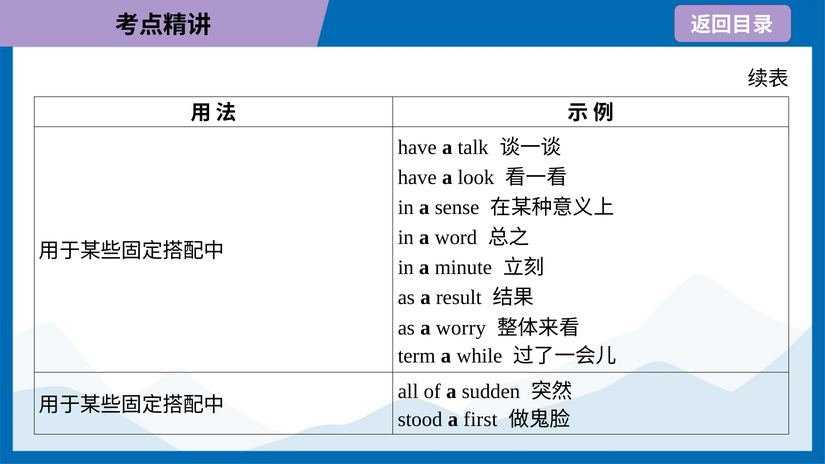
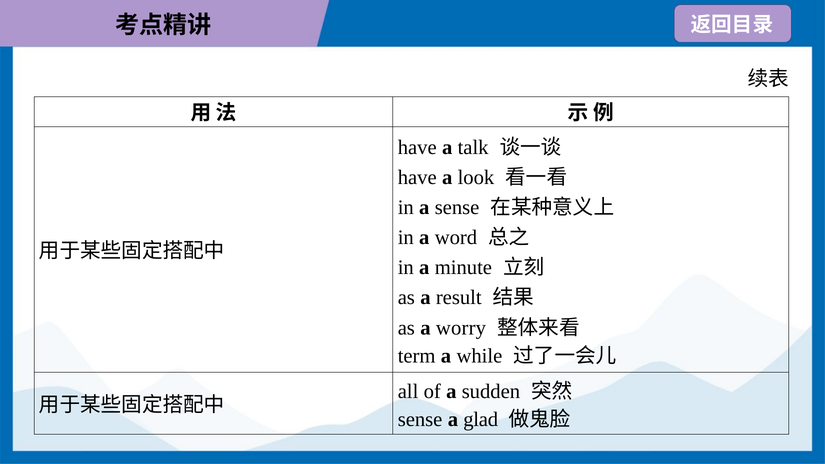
stood: stood -> sense (420, 420)
first: first -> glad (481, 420)
